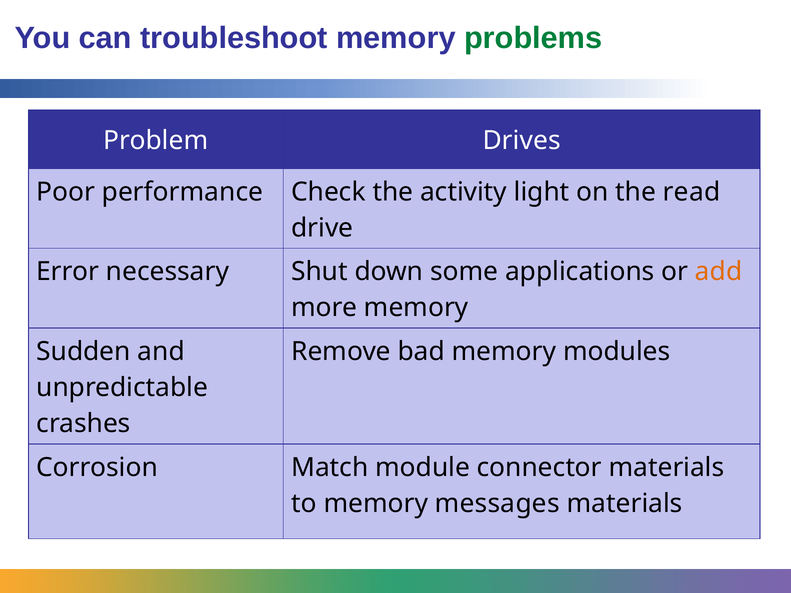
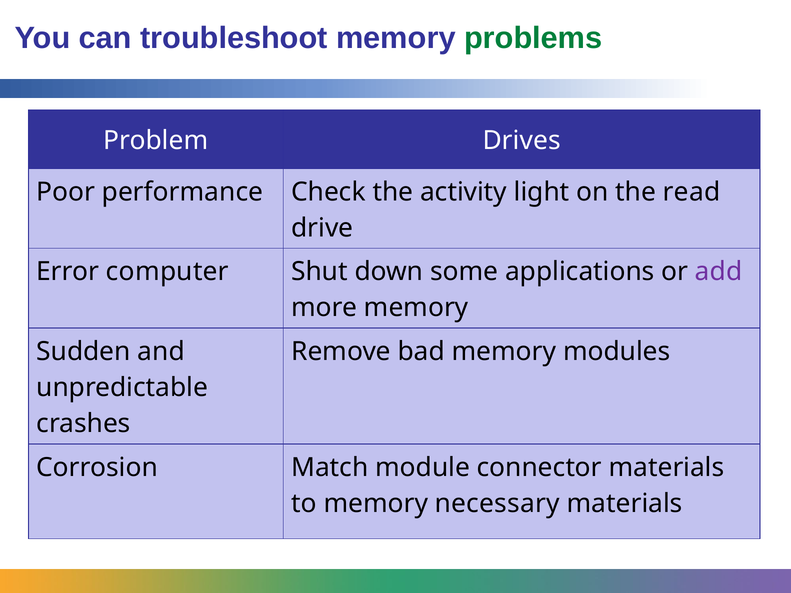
necessary: necessary -> computer (167, 272)
add colour: orange -> purple (719, 272)
messages: messages -> necessary (497, 504)
